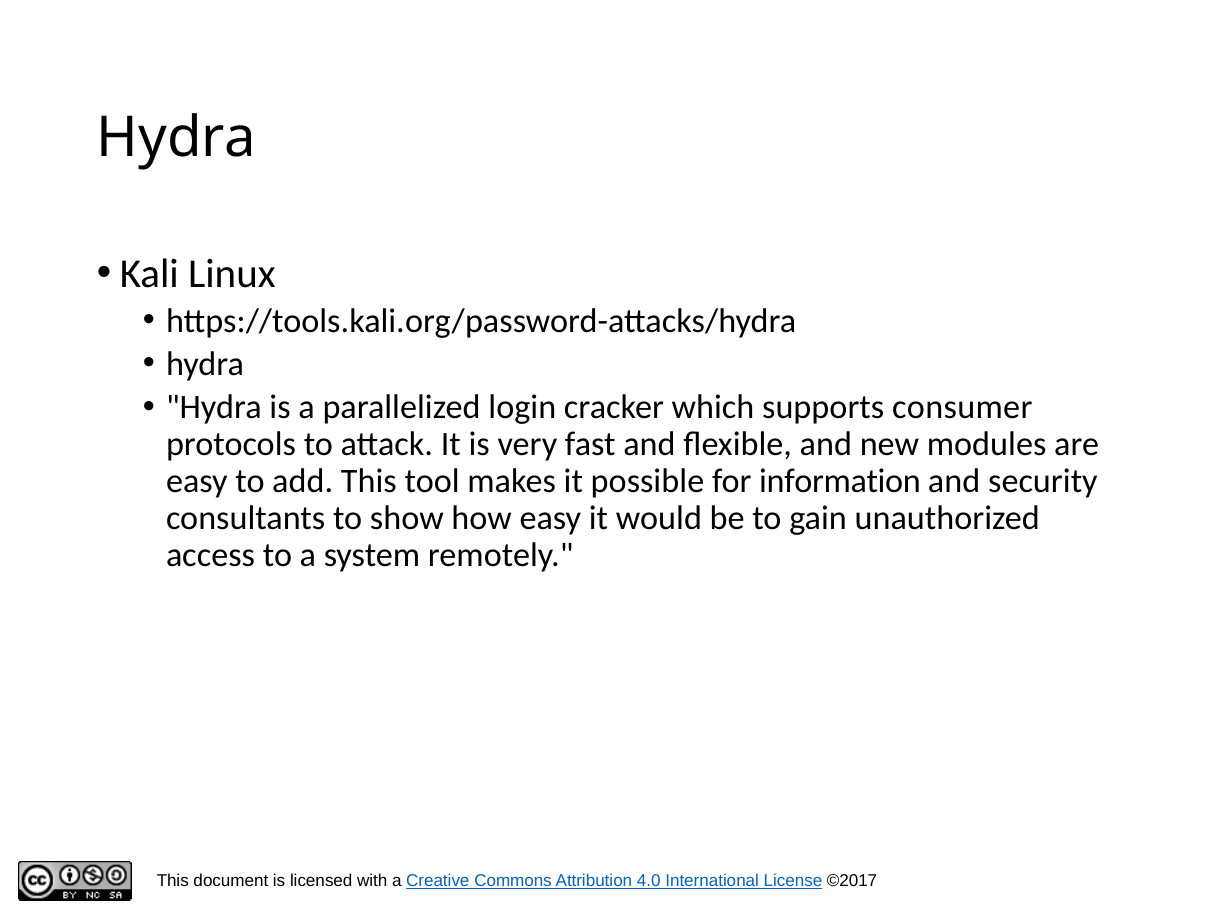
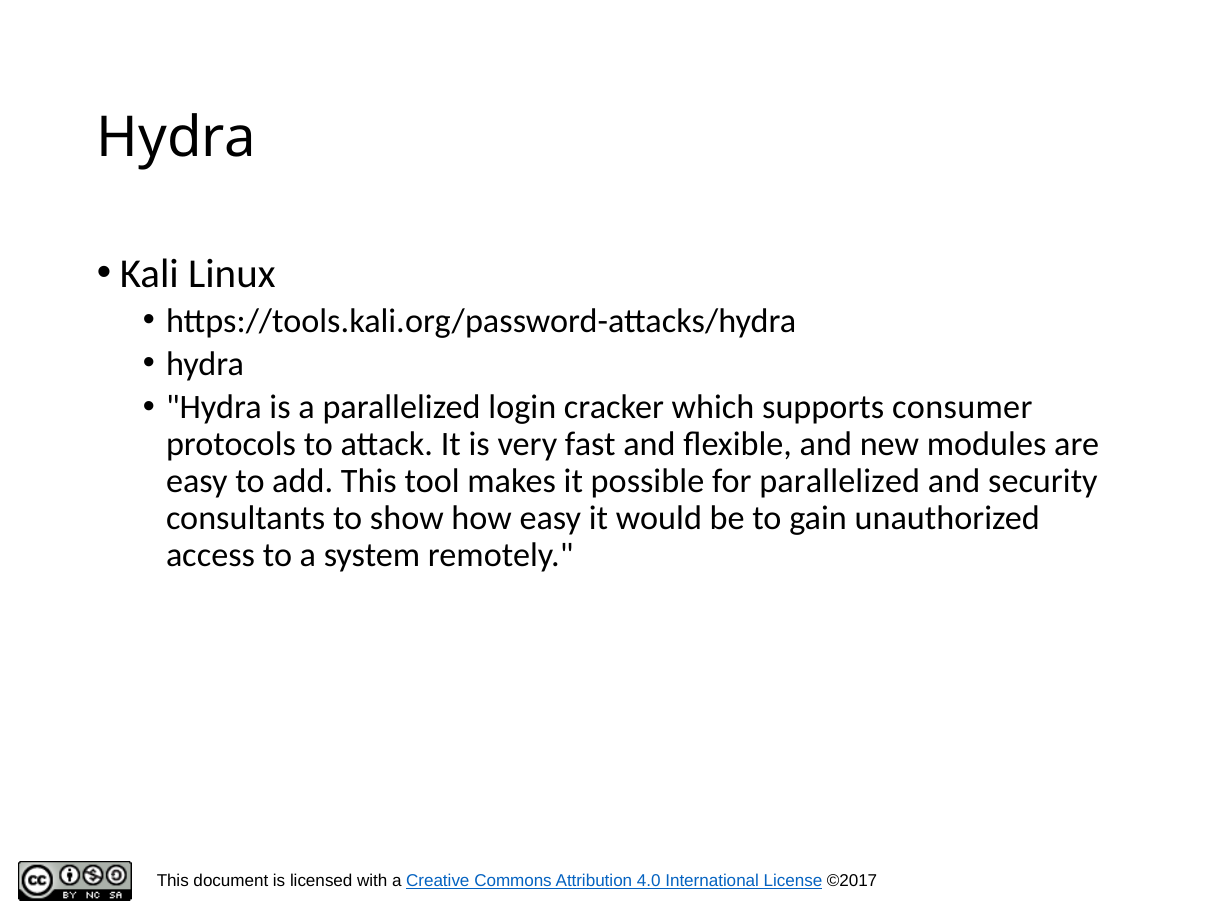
for information: information -> parallelized (840, 481)
